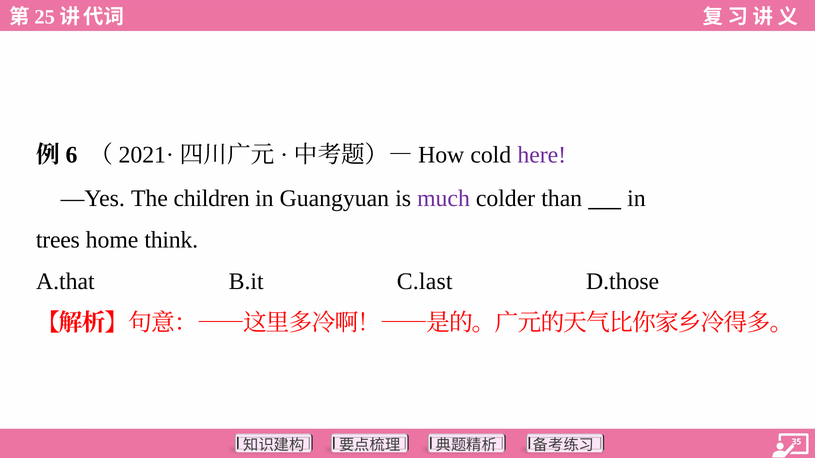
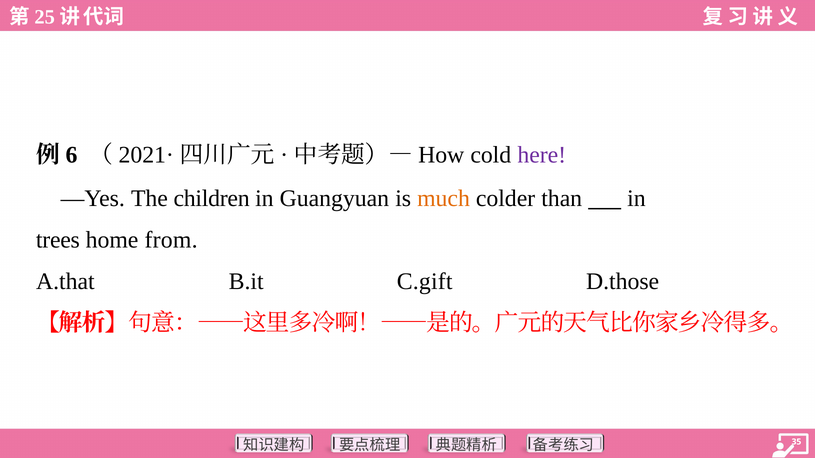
much colour: purple -> orange (444, 199)
think: think -> from (171, 240)
C.last: C.last -> C.gift (425, 282)
